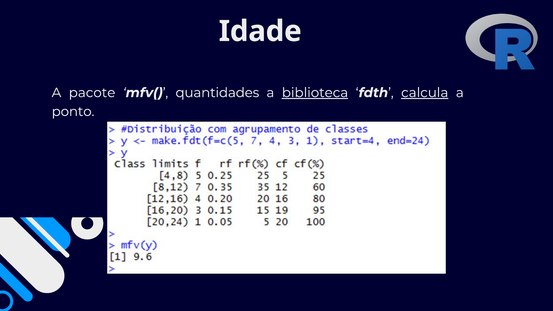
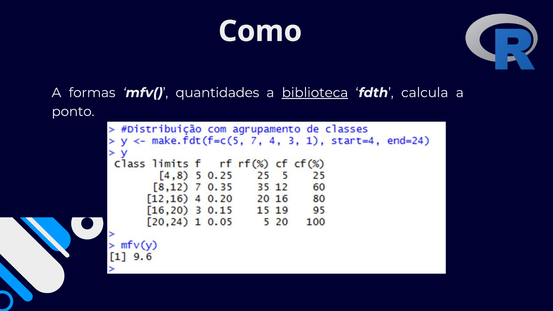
Idade: Idade -> Como (260, 31)
pacote: pacote -> formas (92, 93)
calcula underline: present -> none (425, 93)
